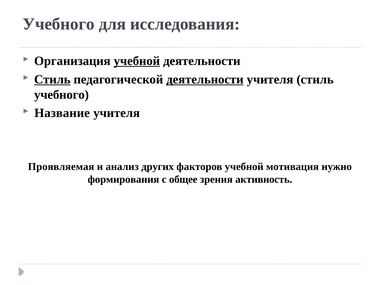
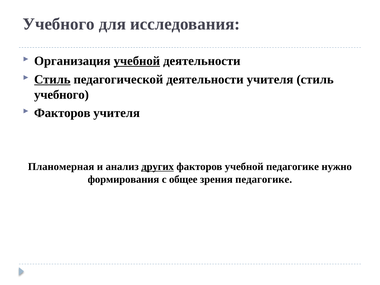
деятельности underline: present -> none (205, 79)
Название: Название -> Факторов (62, 113)
Проявляемая: Проявляемая -> Планомерная (61, 167)
других underline: none -> present (158, 167)
учебной мотивация: мотивация -> педагогике (293, 167)
зрения активность: активность -> педагогике (264, 179)
